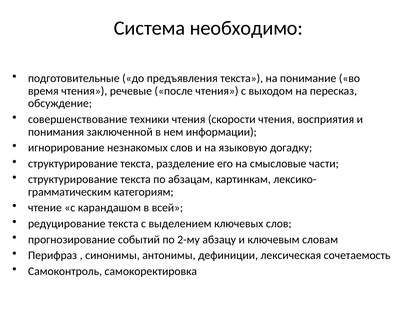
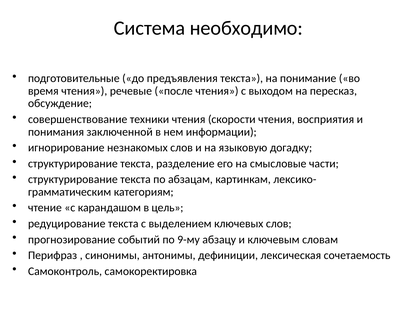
всей: всей -> цель (167, 208)
2-му: 2-му -> 9-му (189, 239)
